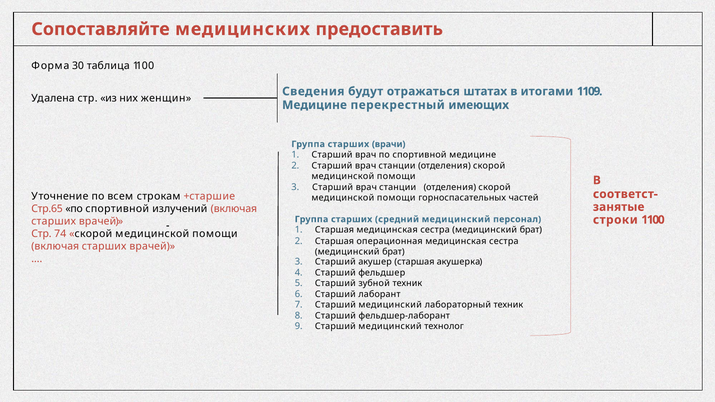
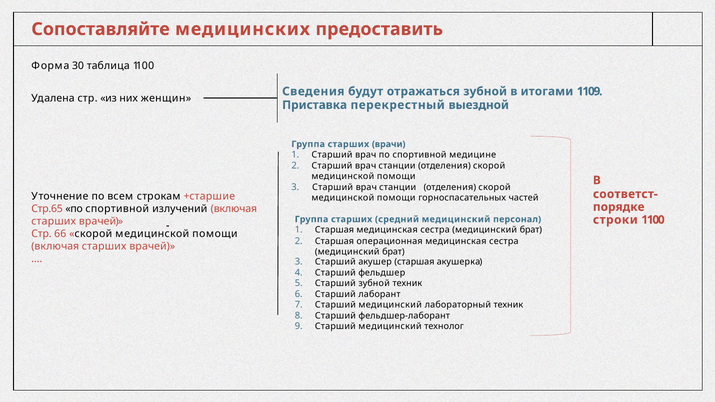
отражаться штатах: штатах -> зубной (485, 91)
Медицине: Медицине -> Приставка (315, 105)
имеющих: имеющих -> выездной (479, 105)
занятые: занятые -> порядке (619, 207)
74: 74 -> 66 (60, 234)
